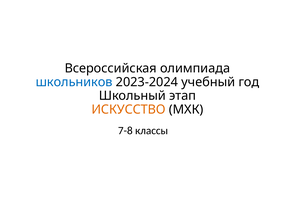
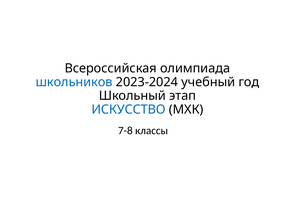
ИСКУССТВО colour: orange -> blue (129, 109)
